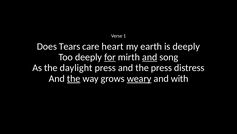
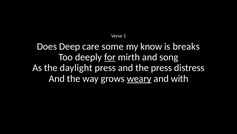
Tears: Tears -> Deep (70, 46)
heart: heart -> some (113, 46)
earth: earth -> know (151, 46)
is deeply: deeply -> breaks (186, 46)
and underline: present -> none (150, 57)
the underline: present -> none (74, 78)
